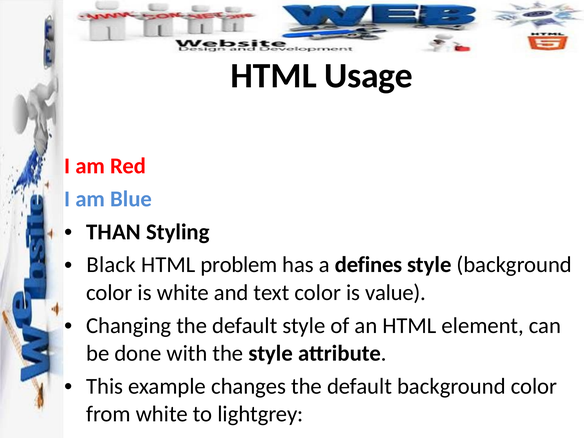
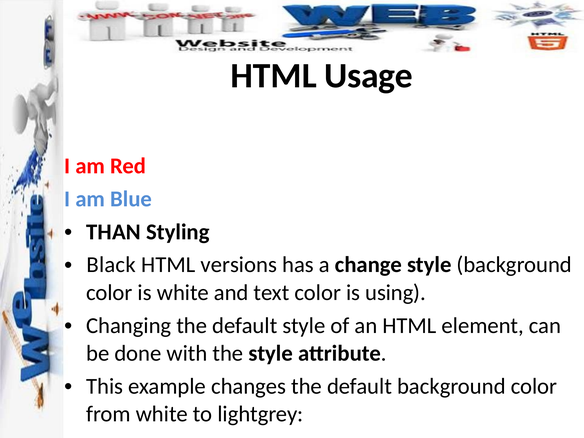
problem: problem -> versions (239, 265)
defines: defines -> change (368, 265)
value: value -> using (395, 293)
